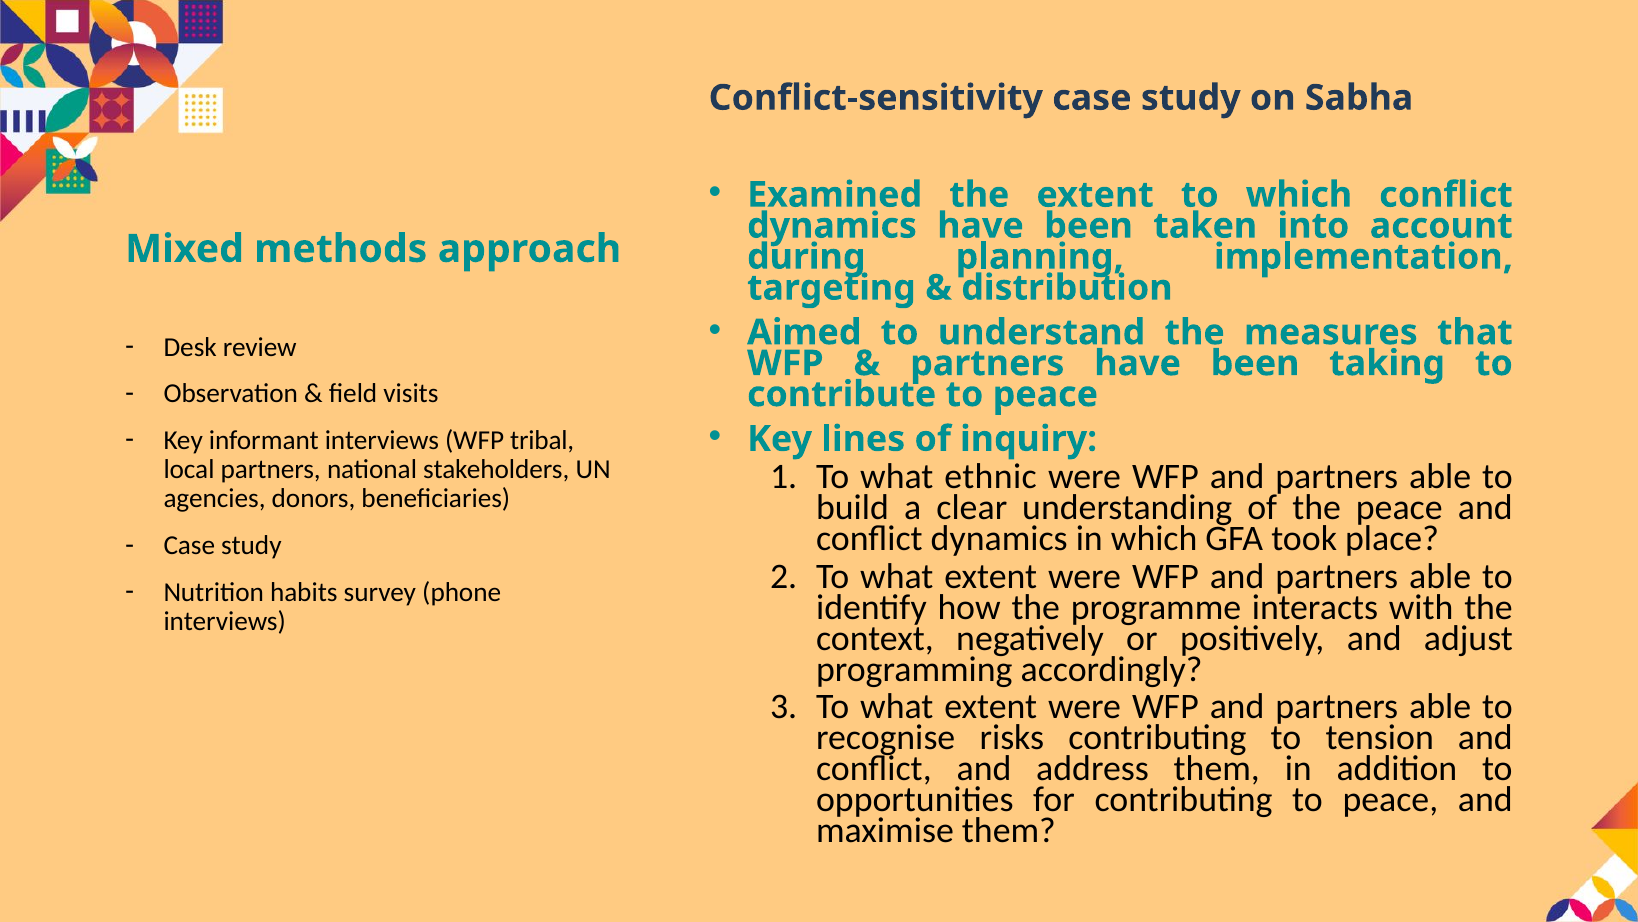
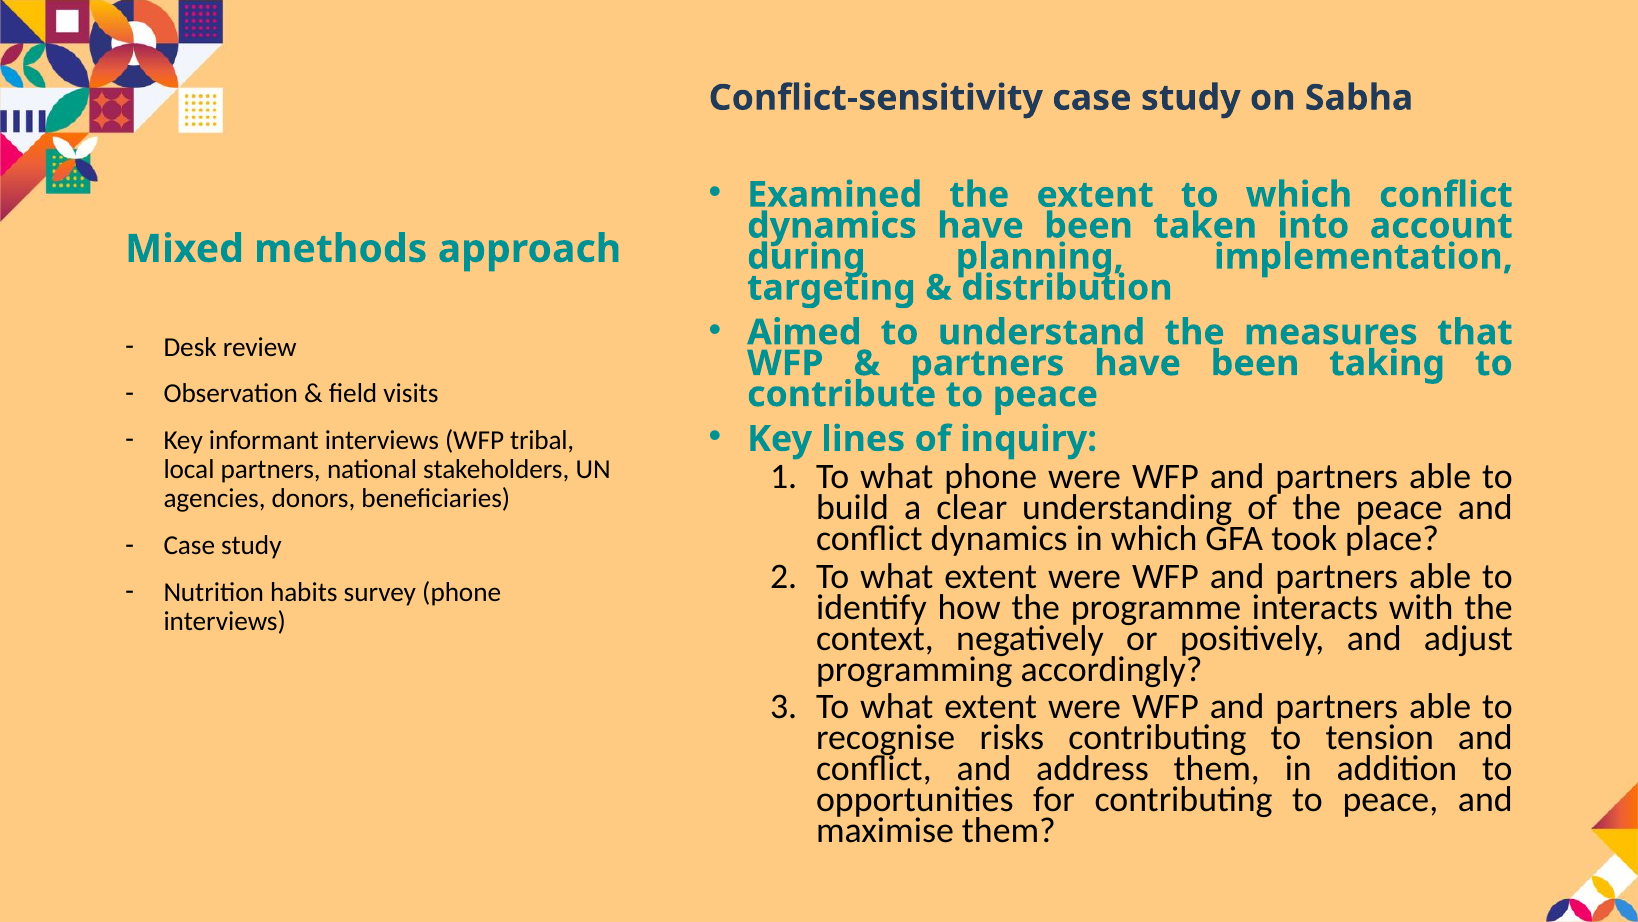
what ethnic: ethnic -> phone (991, 476)
